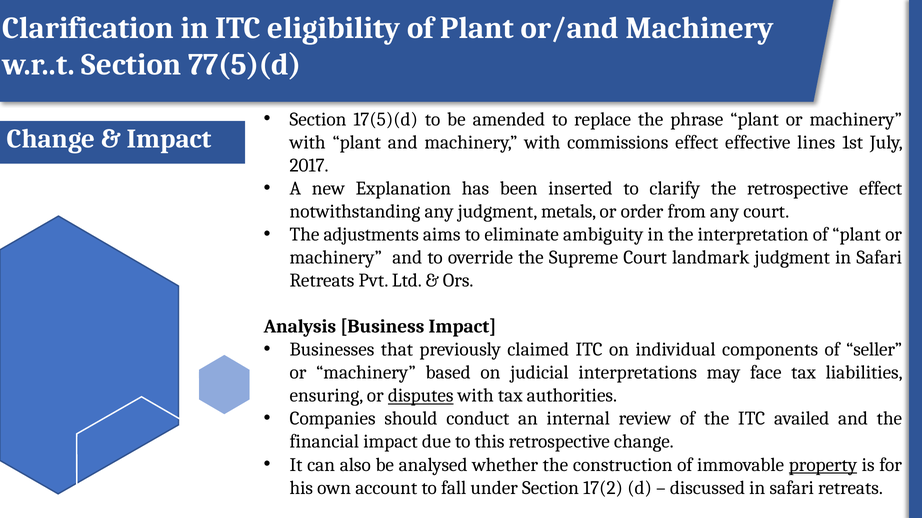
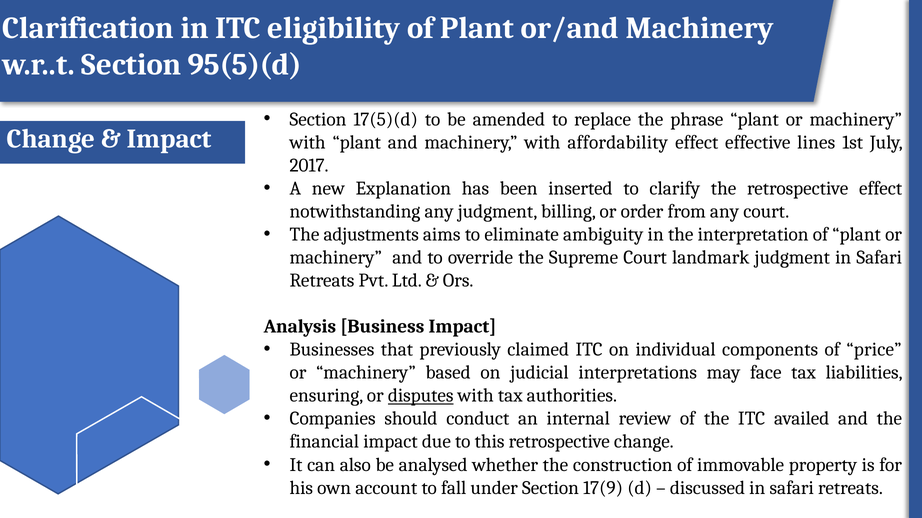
77(5)(d: 77(5)(d -> 95(5)(d (245, 65)
commissions: commissions -> affordability (618, 142)
metals: metals -> billing (568, 212)
seller: seller -> price (874, 350)
property underline: present -> none (823, 465)
17(2: 17(2 -> 17(9 (603, 488)
